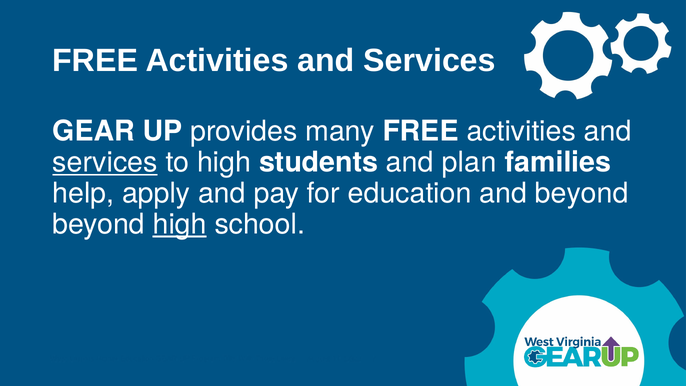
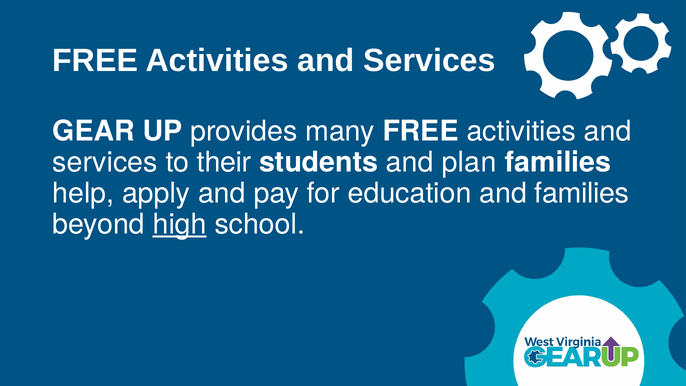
services underline: present -> none (105, 162)
to high: high -> their (224, 162)
and beyond: beyond -> families (582, 193)
